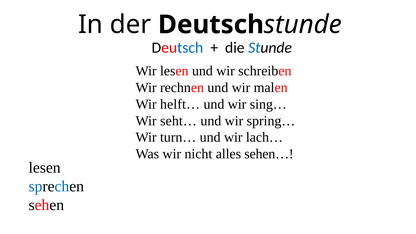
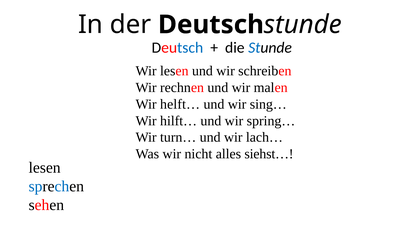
seht…: seht… -> hilft… (179, 121)
sehen…: sehen… -> siehst… (269, 154)
